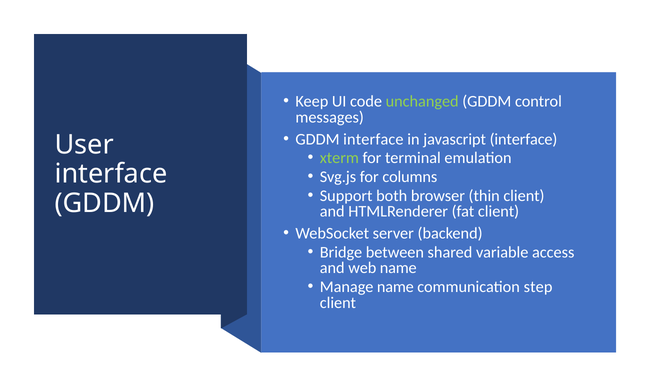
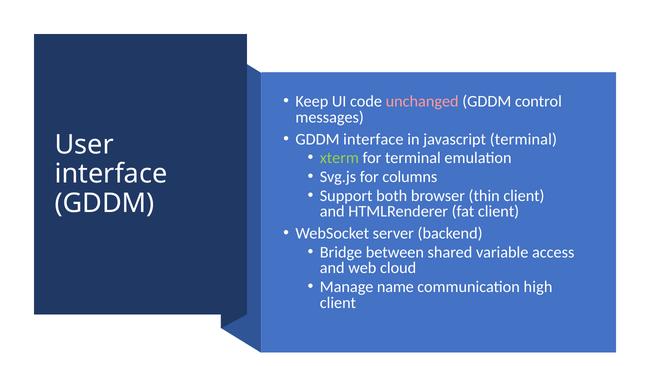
unchanged colour: light green -> pink (422, 101)
javascript interface: interface -> terminal (523, 139)
web name: name -> cloud (398, 268)
step: step -> high (538, 287)
